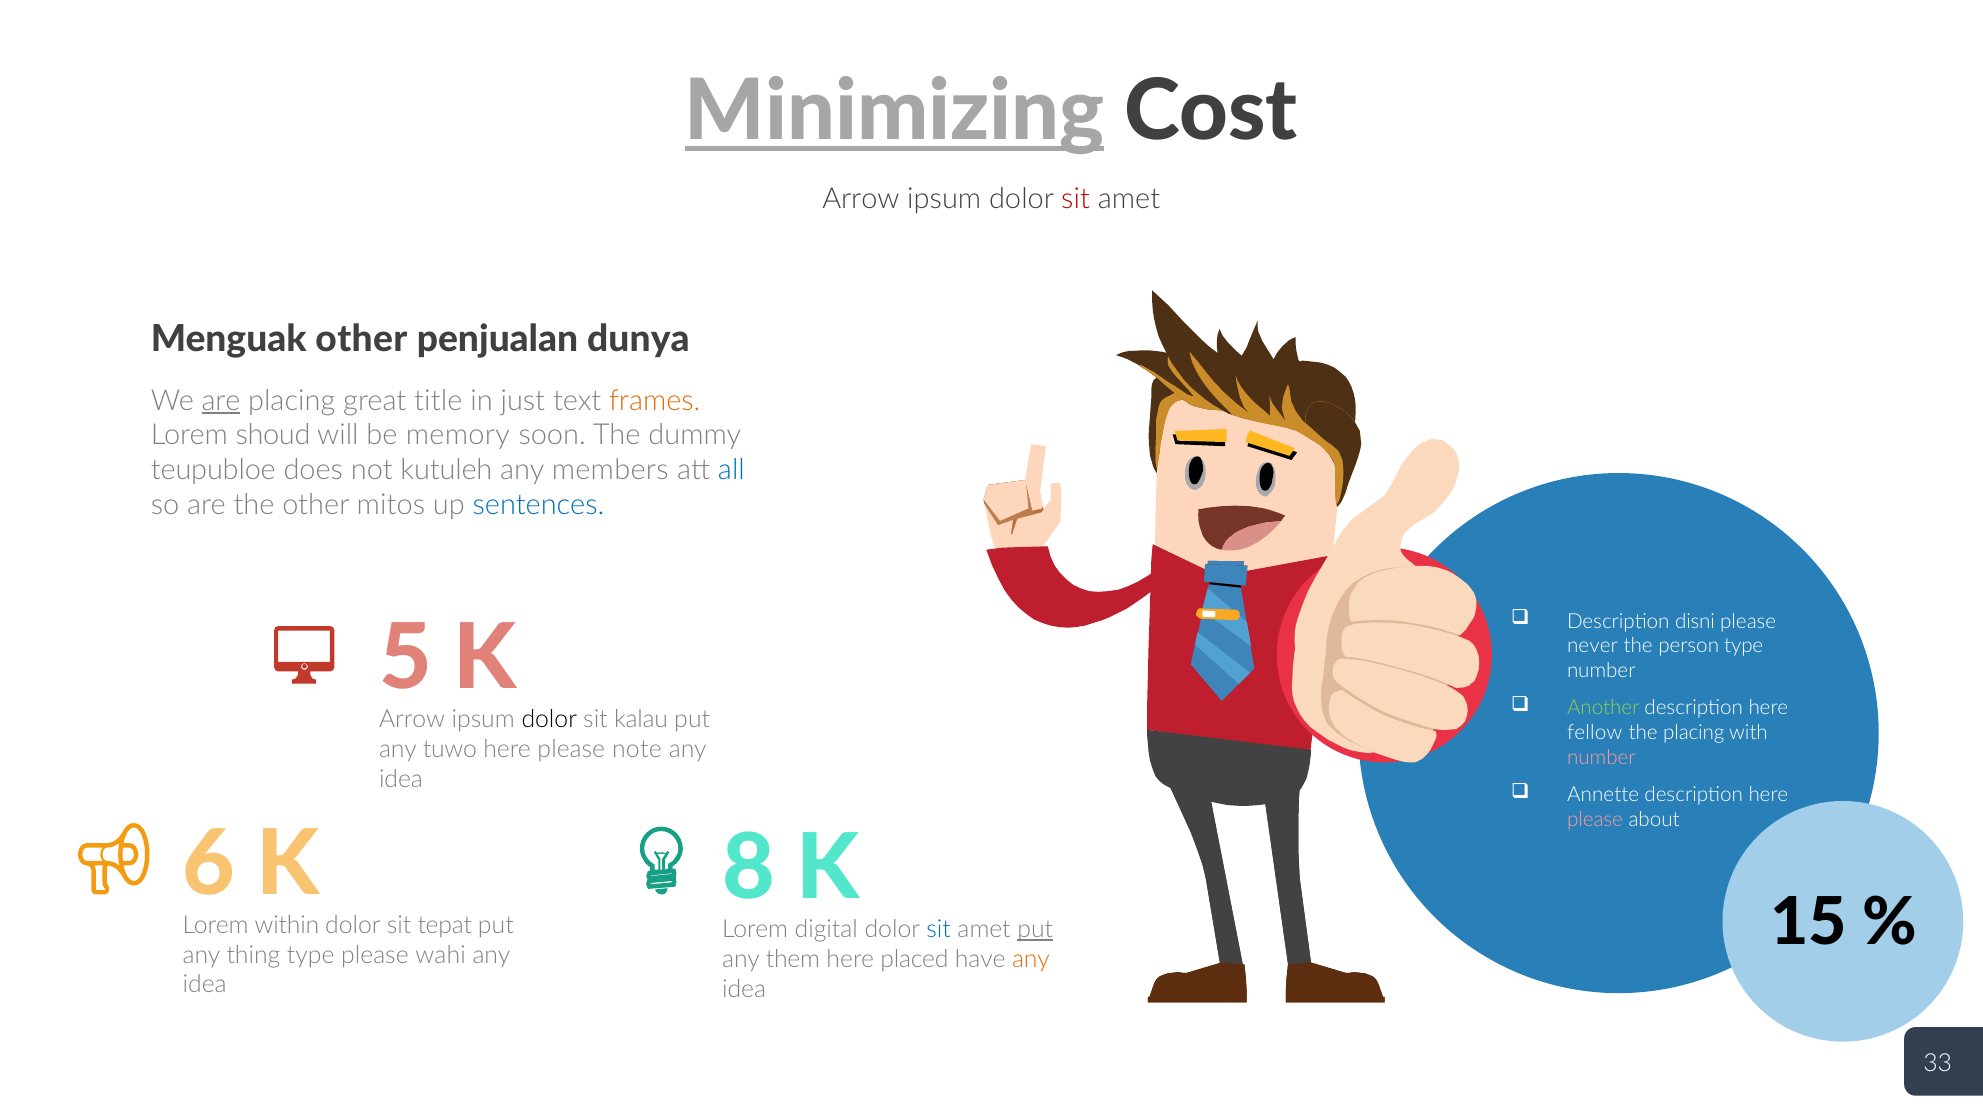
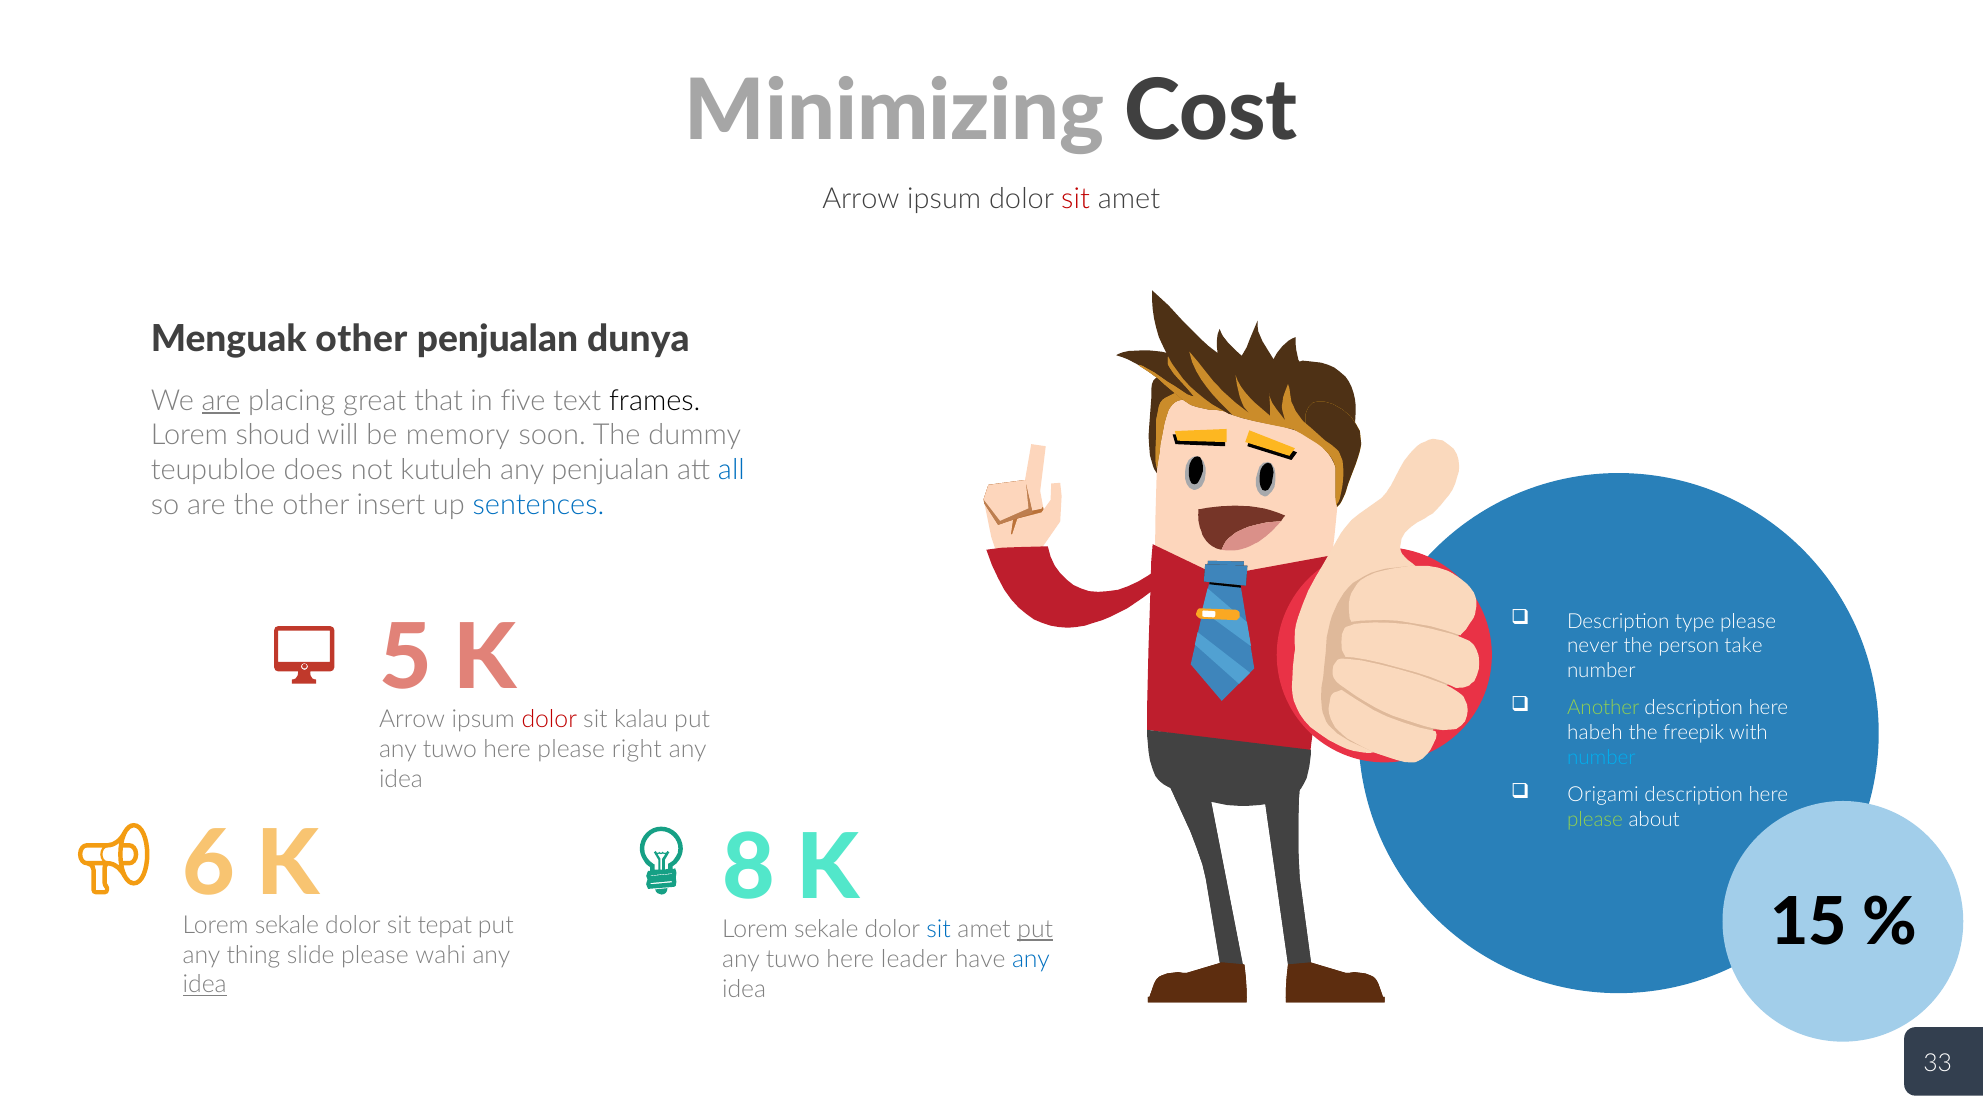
Minimizing underline: present -> none (895, 112)
title: title -> that (438, 401)
just: just -> five (523, 401)
frames colour: orange -> black (655, 401)
any members: members -> penjualan (610, 470)
mitos: mitos -> insert (391, 505)
disni: disni -> type (1695, 621)
person type: type -> take (1744, 646)
dolor colour: black -> red (549, 720)
fellow: fellow -> habeh (1595, 733)
the placing: placing -> freepik (1694, 733)
note: note -> right (637, 750)
number colour: pink -> light blue (1601, 758)
Annette: Annette -> Origami (1603, 795)
please colour: pink -> light green (1595, 820)
within: within -> sekale (287, 926)
digital: digital -> sekale (826, 930)
thing type: type -> slide (311, 955)
them: them -> tuwo (793, 959)
placed: placed -> leader (914, 959)
any colour: orange -> blue (1031, 959)
idea underline: none -> present (205, 985)
